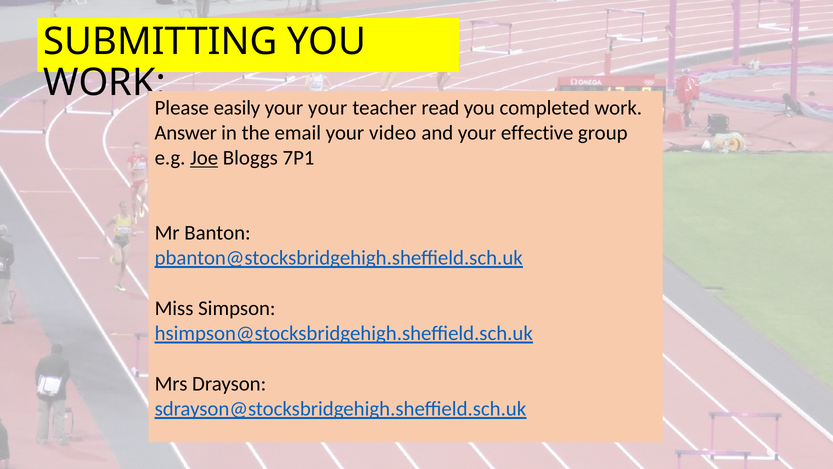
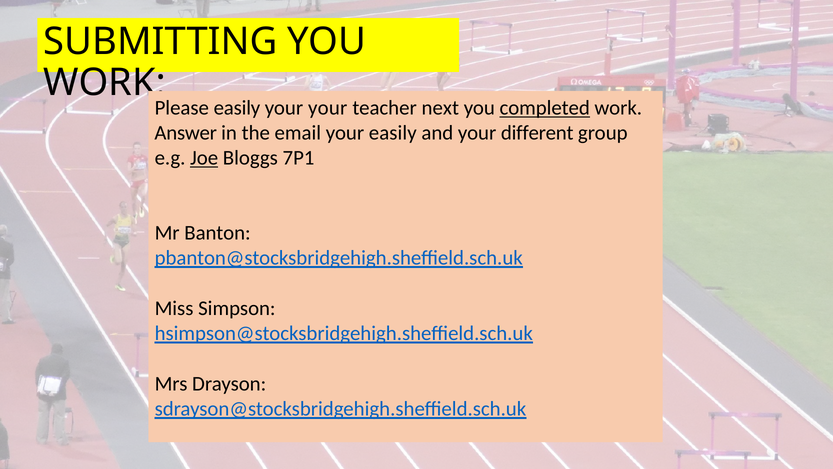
read: read -> next (440, 108)
completed underline: none -> present (545, 108)
your video: video -> easily (393, 133)
effective: effective -> different (537, 133)
